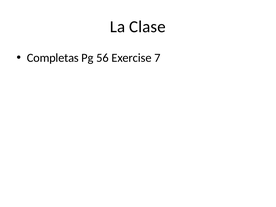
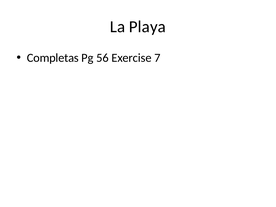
Clase: Clase -> Playa (147, 27)
